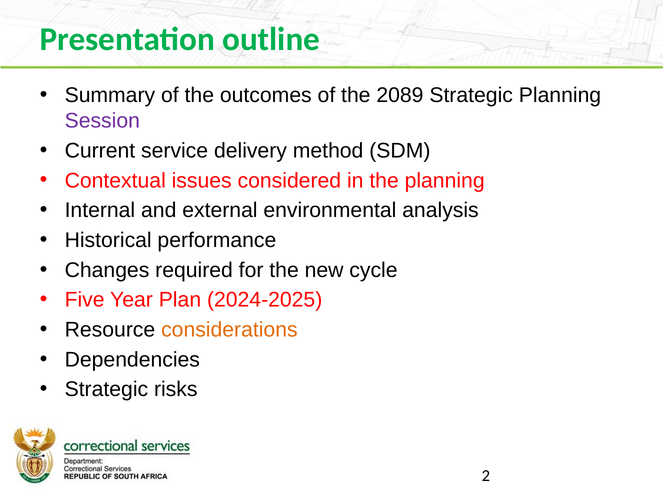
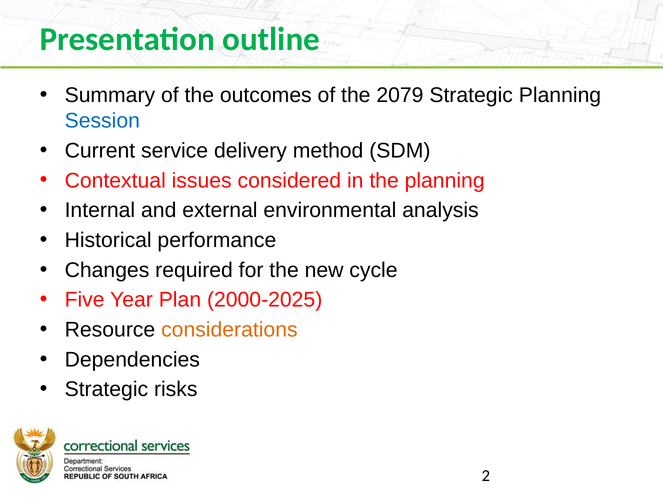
2089: 2089 -> 2079 (400, 95)
Session colour: purple -> blue (102, 121)
2024-2025: 2024-2025 -> 2000-2025 (265, 299)
